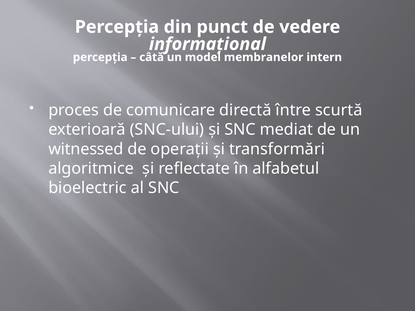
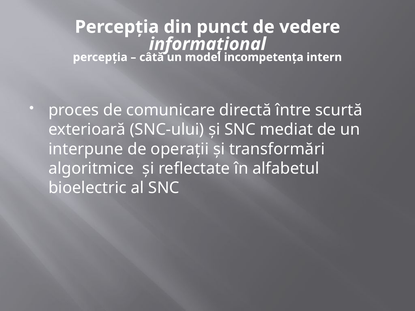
membranelor: membranelor -> incompetenţa (264, 57)
witnessed: witnessed -> interpune (86, 149)
